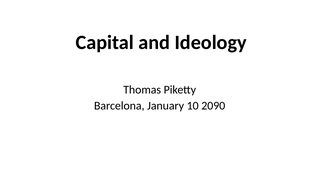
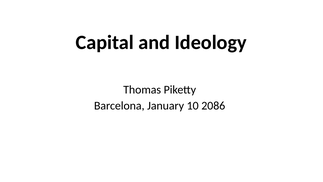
2090: 2090 -> 2086 (213, 106)
